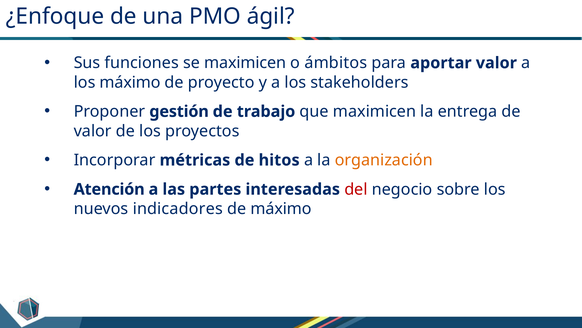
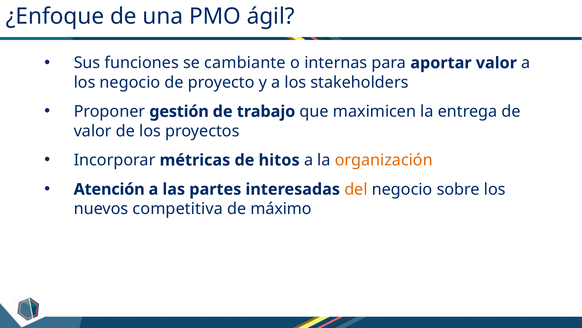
se maximicen: maximicen -> cambiante (245, 63)
ámbitos: ámbitos -> internas (336, 63)
los máximo: máximo -> negocio (130, 82)
del colour: red -> orange (356, 189)
indicadores: indicadores -> competitiva (178, 208)
